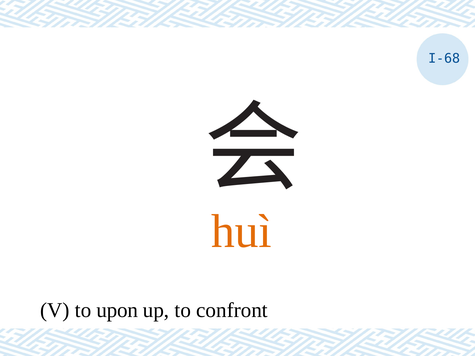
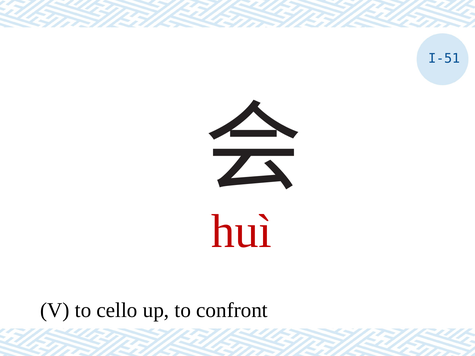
I-68: I-68 -> I-51 (444, 59)
huì colour: orange -> red (241, 232)
upon: upon -> cello (117, 311)
